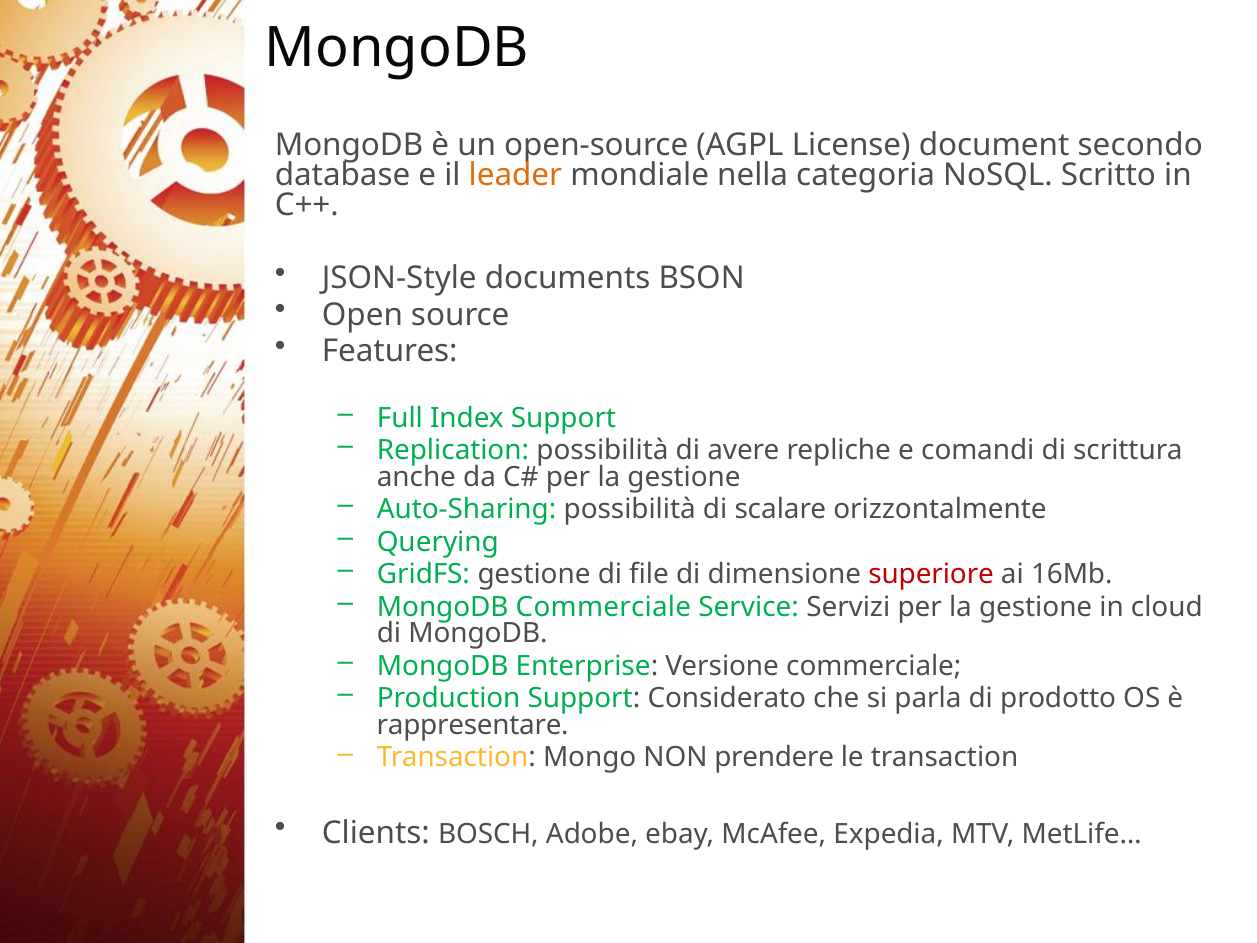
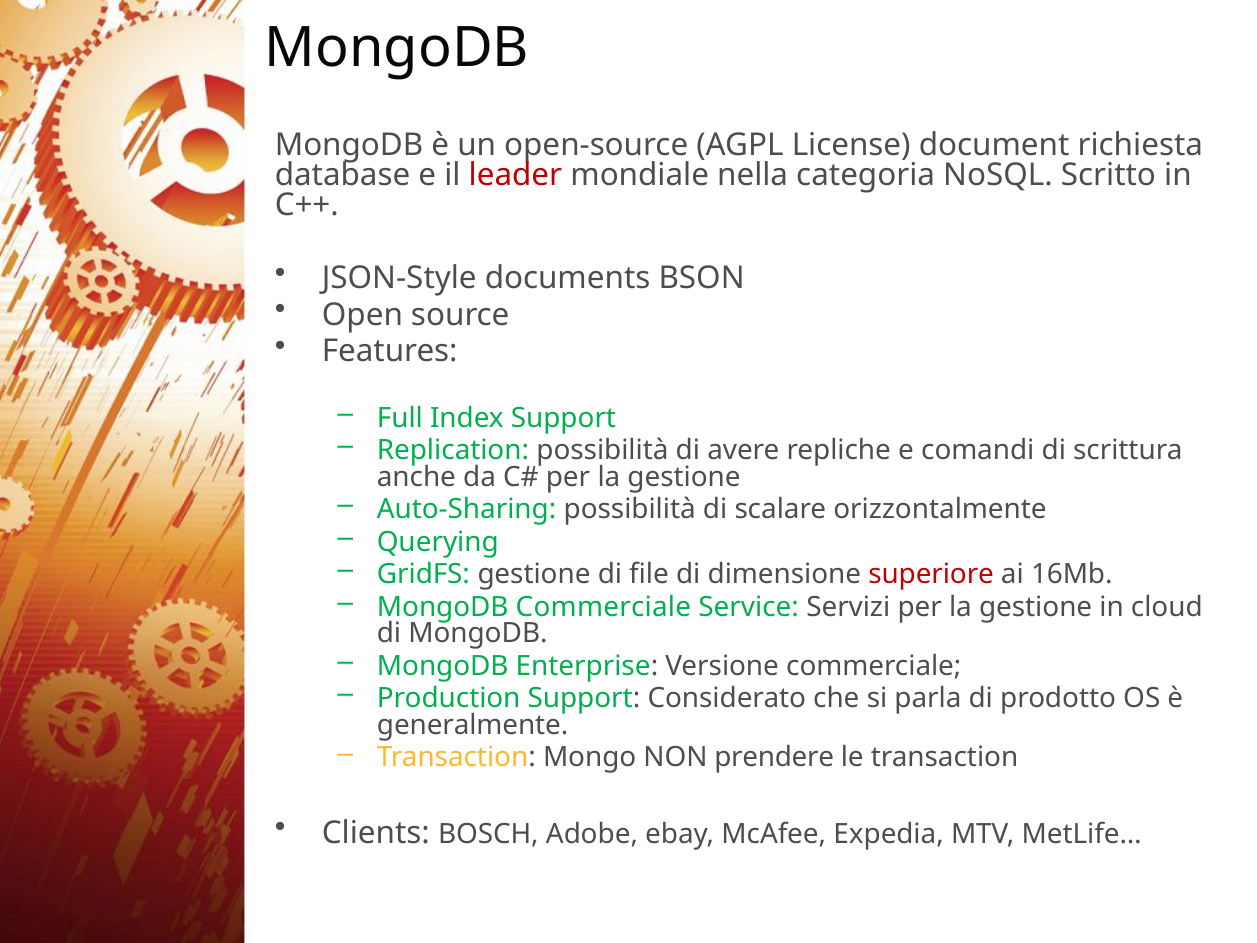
secondo: secondo -> richiesta (1140, 145)
leader colour: orange -> red (515, 175)
rappresentare: rappresentare -> generalmente (473, 725)
